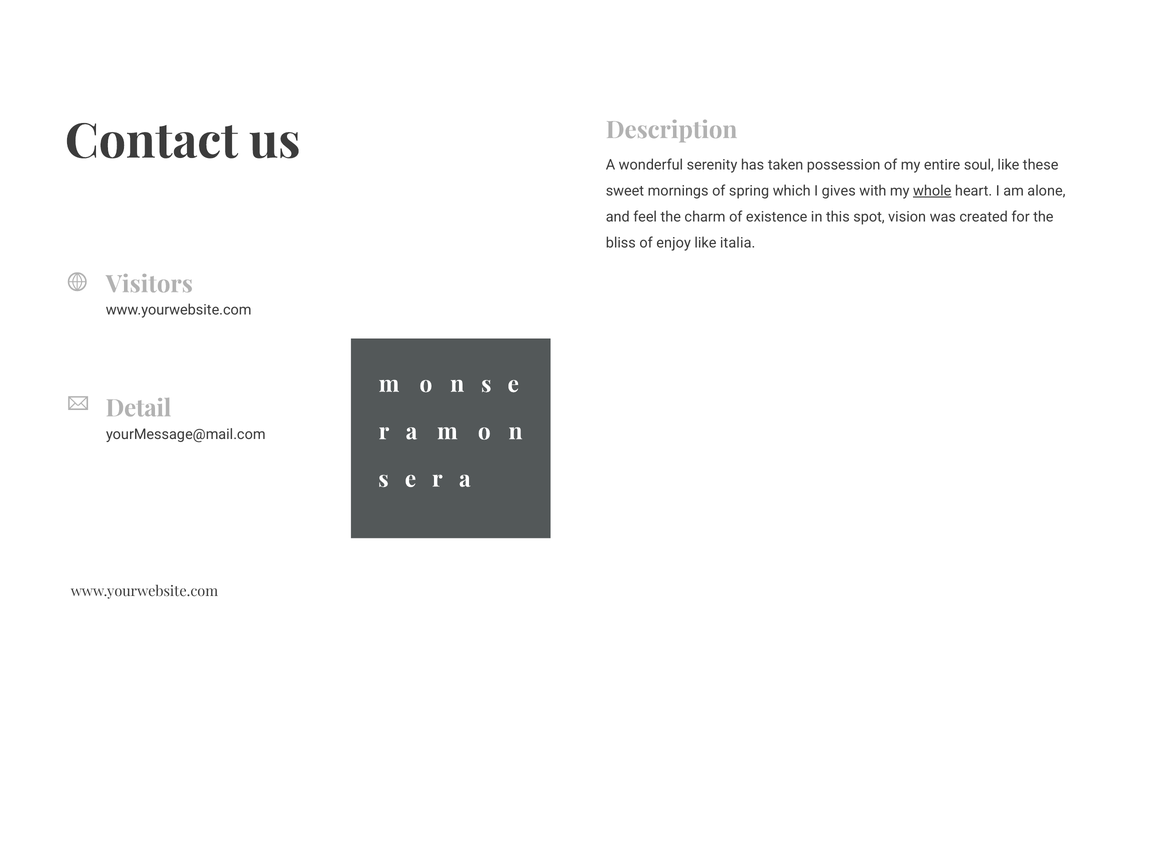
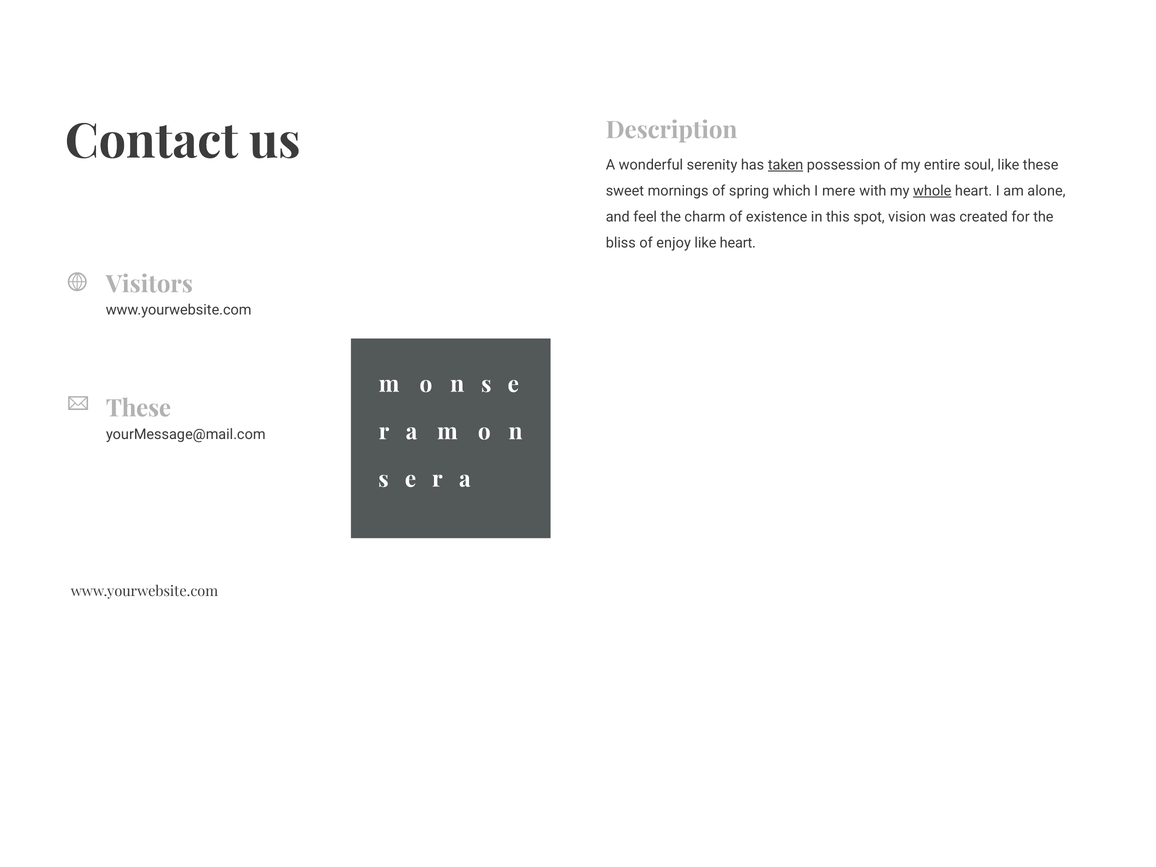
taken underline: none -> present (786, 165)
gives: gives -> mere (839, 191)
like italia: italia -> heart (738, 243)
Detail: Detail -> These (138, 408)
